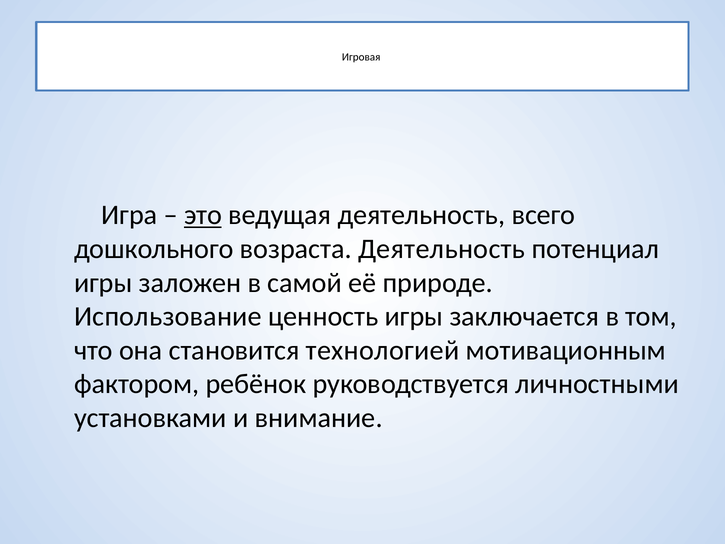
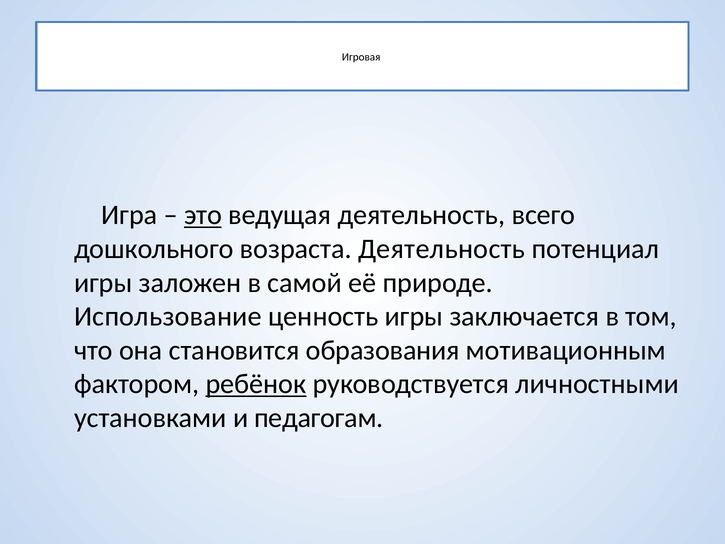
технологией: технологией -> образования (383, 350)
ребёнок underline: none -> present (256, 384)
внимание: внимание -> педагогам (319, 418)
